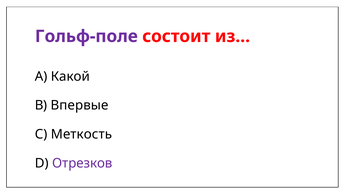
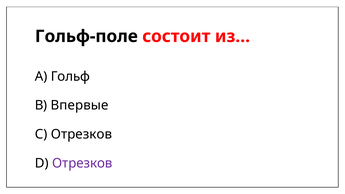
Гольф-поле colour: purple -> black (86, 36)
Какой: Какой -> Гольф (70, 76)
С Меткость: Меткость -> Отрезков (81, 134)
